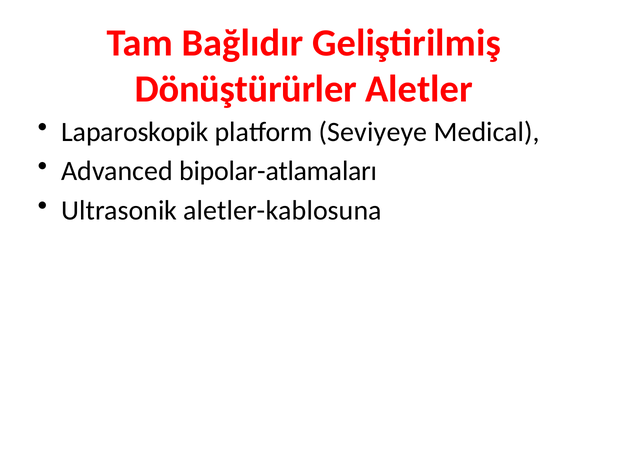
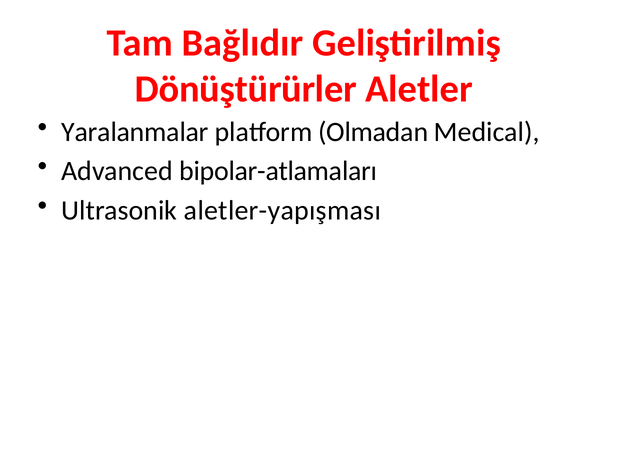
Laparoskopik: Laparoskopik -> Yaralanmalar (135, 132)
Seviyeye: Seviyeye -> Olmadan (373, 132)
aletler-kablosuna: aletler-kablosuna -> aletler-yapışması (282, 210)
